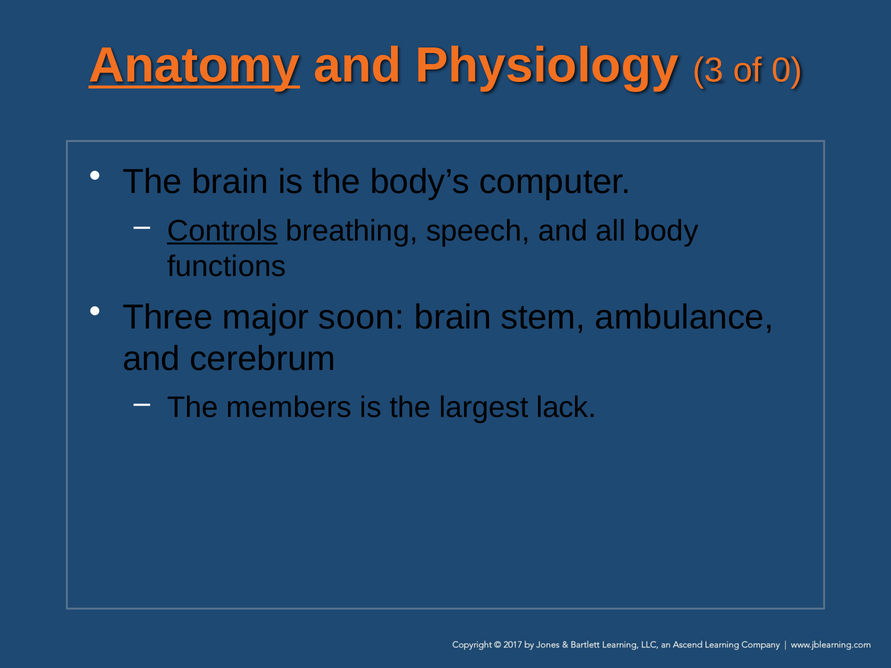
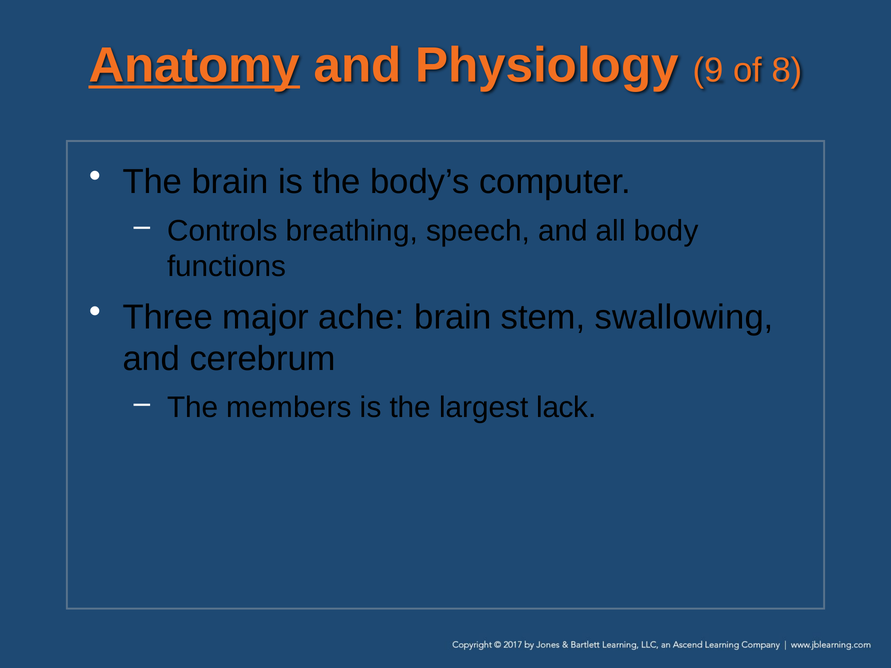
3: 3 -> 9 (708, 71)
0: 0 -> 8 (787, 71)
Controls underline: present -> none (222, 231)
soon: soon -> ache (361, 318)
ambulance: ambulance -> swallowing (684, 318)
